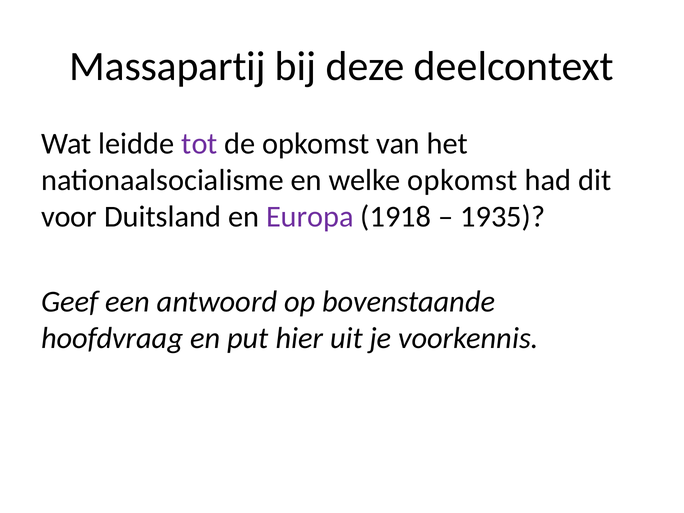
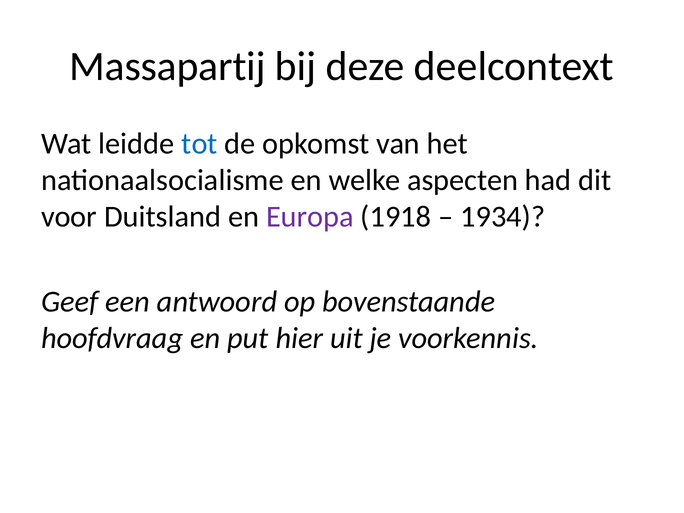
tot colour: purple -> blue (200, 143)
welke opkomst: opkomst -> aspecten (463, 180)
1935: 1935 -> 1934 (503, 216)
